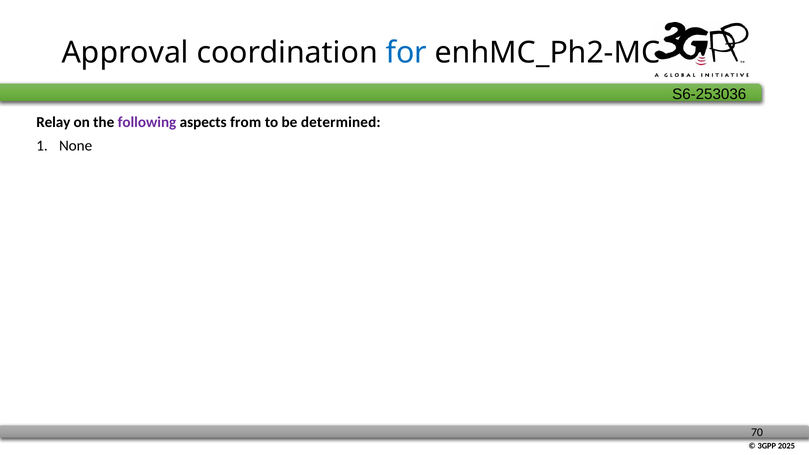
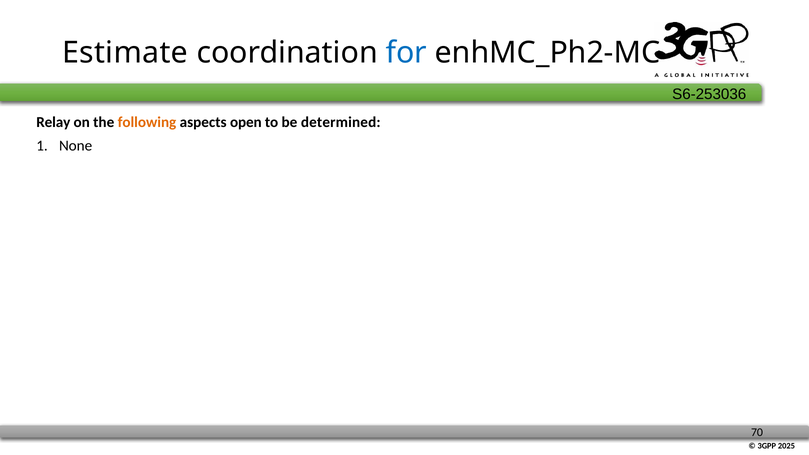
Approval: Approval -> Estimate (125, 53)
following colour: purple -> orange (147, 122)
from: from -> open (246, 122)
